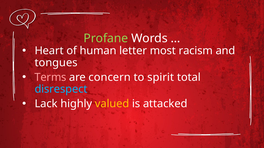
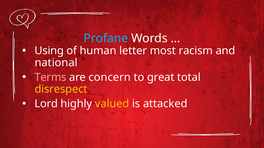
Profane colour: light green -> light blue (106, 38)
Heart: Heart -> Using (49, 51)
tongues: tongues -> national (56, 63)
spirit: spirit -> great (161, 77)
disrespect colour: light blue -> yellow (61, 89)
Lack: Lack -> Lord (46, 104)
